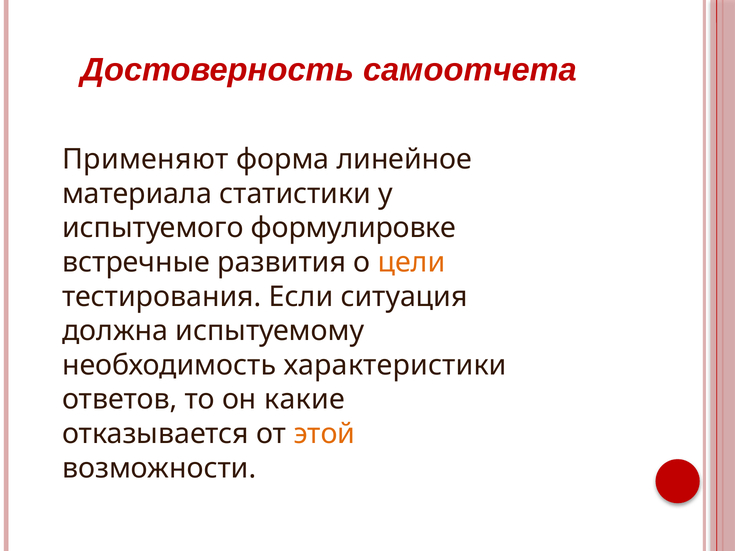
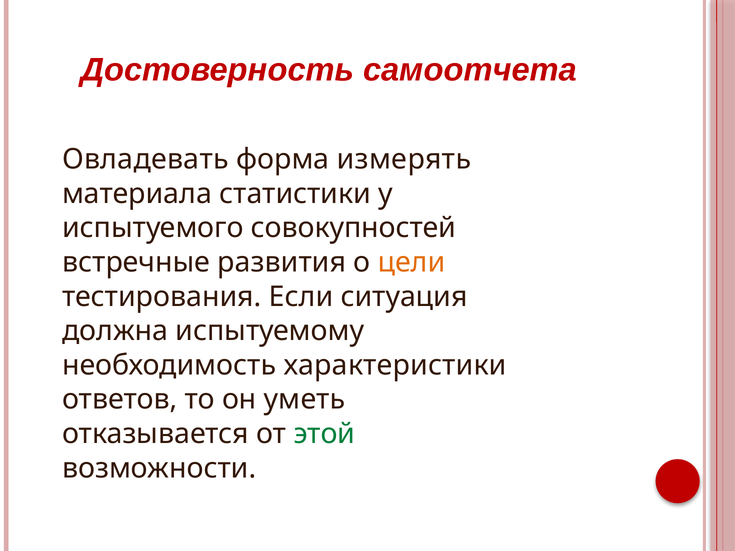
Применяют: Применяют -> Овладевать (145, 159)
линейное: линейное -> измерять (404, 159)
формулировке: формулировке -> совокупностей (354, 228)
какие: какие -> уметь (305, 400)
этой colour: orange -> green (324, 434)
